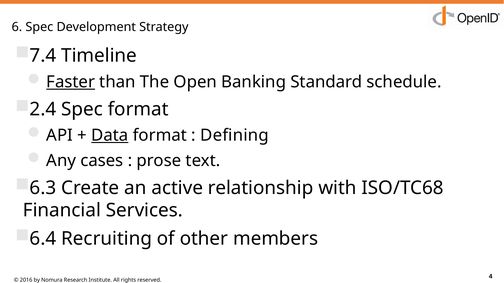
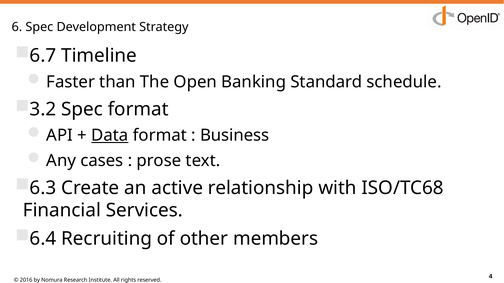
7.4: 7.4 -> 6.7 (43, 56)
Faster underline: present -> none (71, 82)
2.4: 2.4 -> 3.2 (43, 109)
Defining: Defining -> Business (235, 136)
